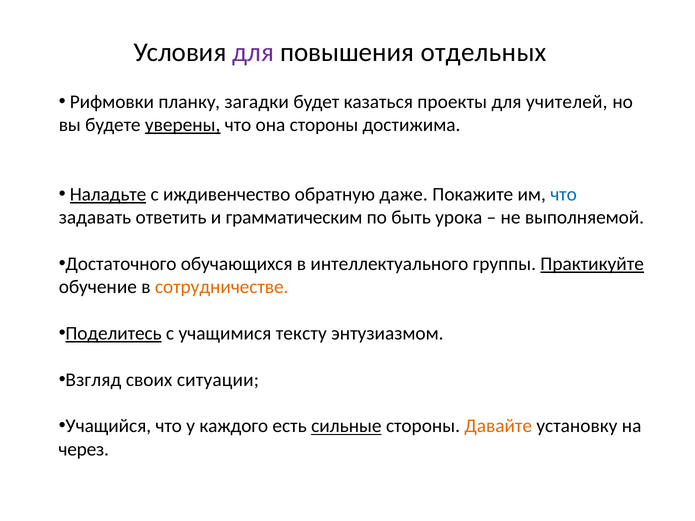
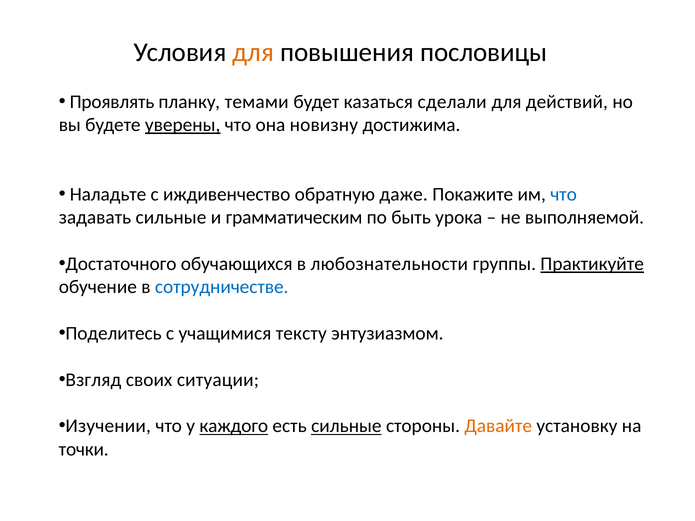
для colour: purple -> orange (253, 52)
отдельных: отдельных -> пословицы (484, 52)
Рифмовки: Рифмовки -> Проявлять (112, 102)
загадки: загадки -> темами (257, 102)
проекты: проекты -> сделали (452, 102)
учителей: учителей -> действий (567, 102)
она стороны: стороны -> новизну (324, 125)
Наладьте underline: present -> none (108, 195)
задавать ответить: ответить -> сильные (171, 218)
интеллектуального: интеллектуального -> любознательности (389, 264)
сотрудничестве colour: orange -> blue (222, 287)
Поделитесь underline: present -> none (114, 334)
Учащийся: Учащийся -> Изучении (108, 426)
каждого underline: none -> present (234, 426)
через: через -> точки (84, 449)
